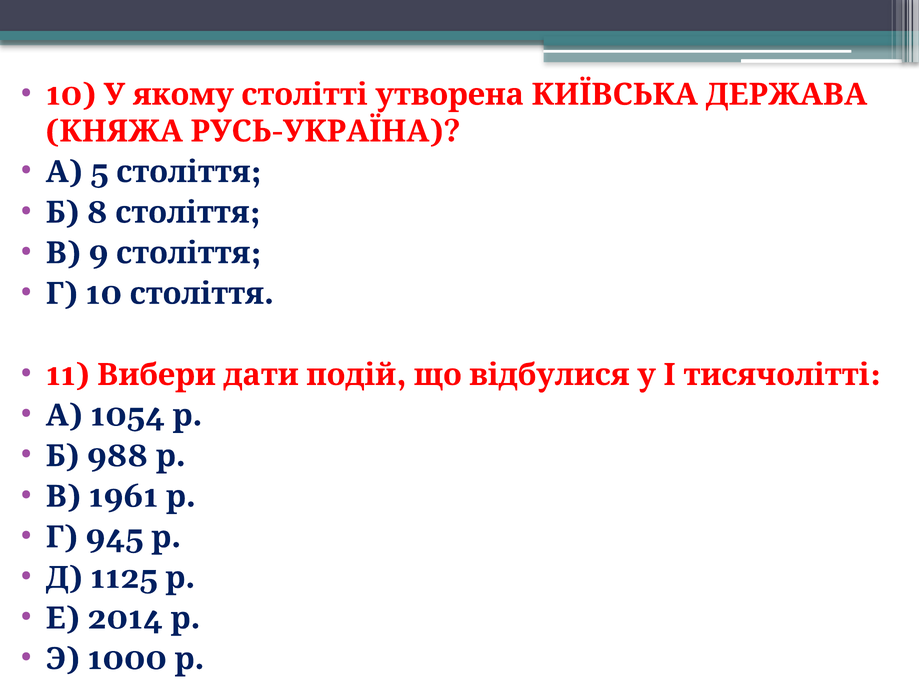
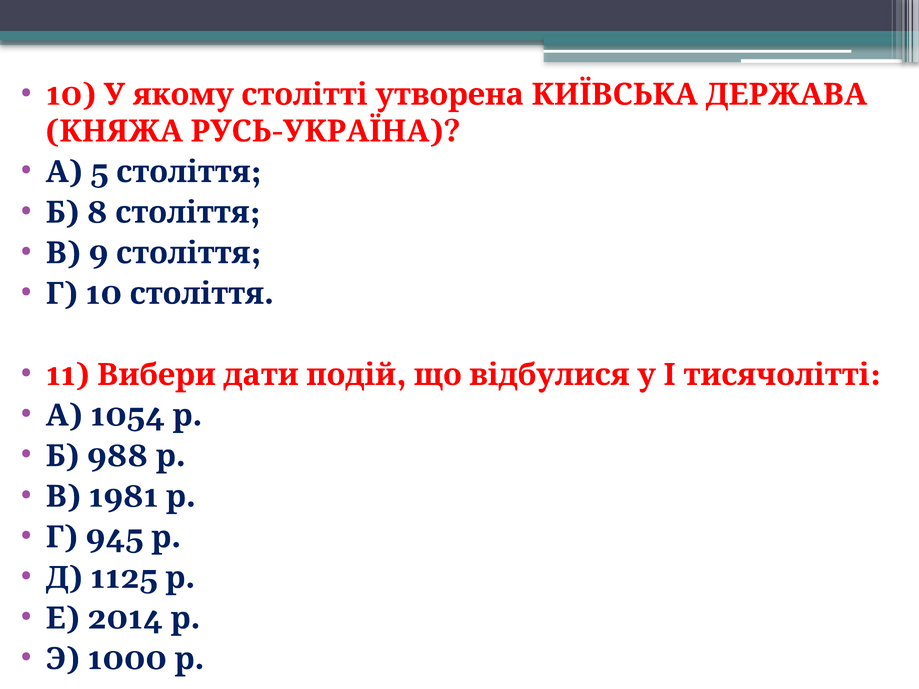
1961: 1961 -> 1981 (124, 497)
